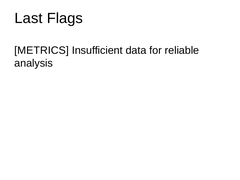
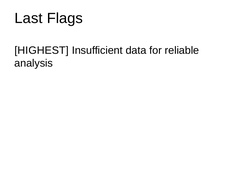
METRICS: METRICS -> HIGHEST (42, 50)
